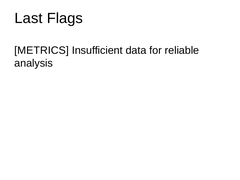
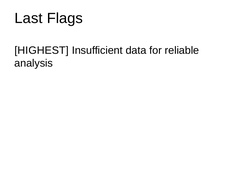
METRICS: METRICS -> HIGHEST (42, 50)
